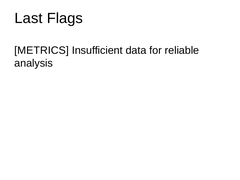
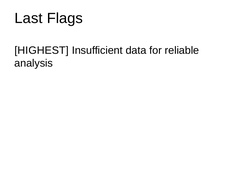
METRICS: METRICS -> HIGHEST (42, 50)
